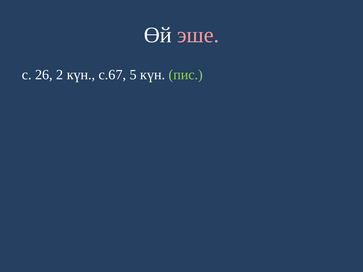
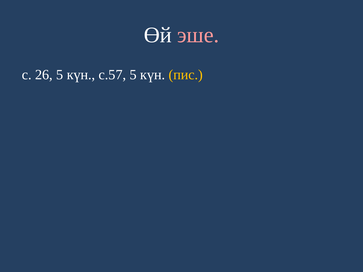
26 2: 2 -> 5 (60, 75)
с.67: с.67 -> с.57 (112, 75)
пис colour: light green -> yellow (186, 75)
